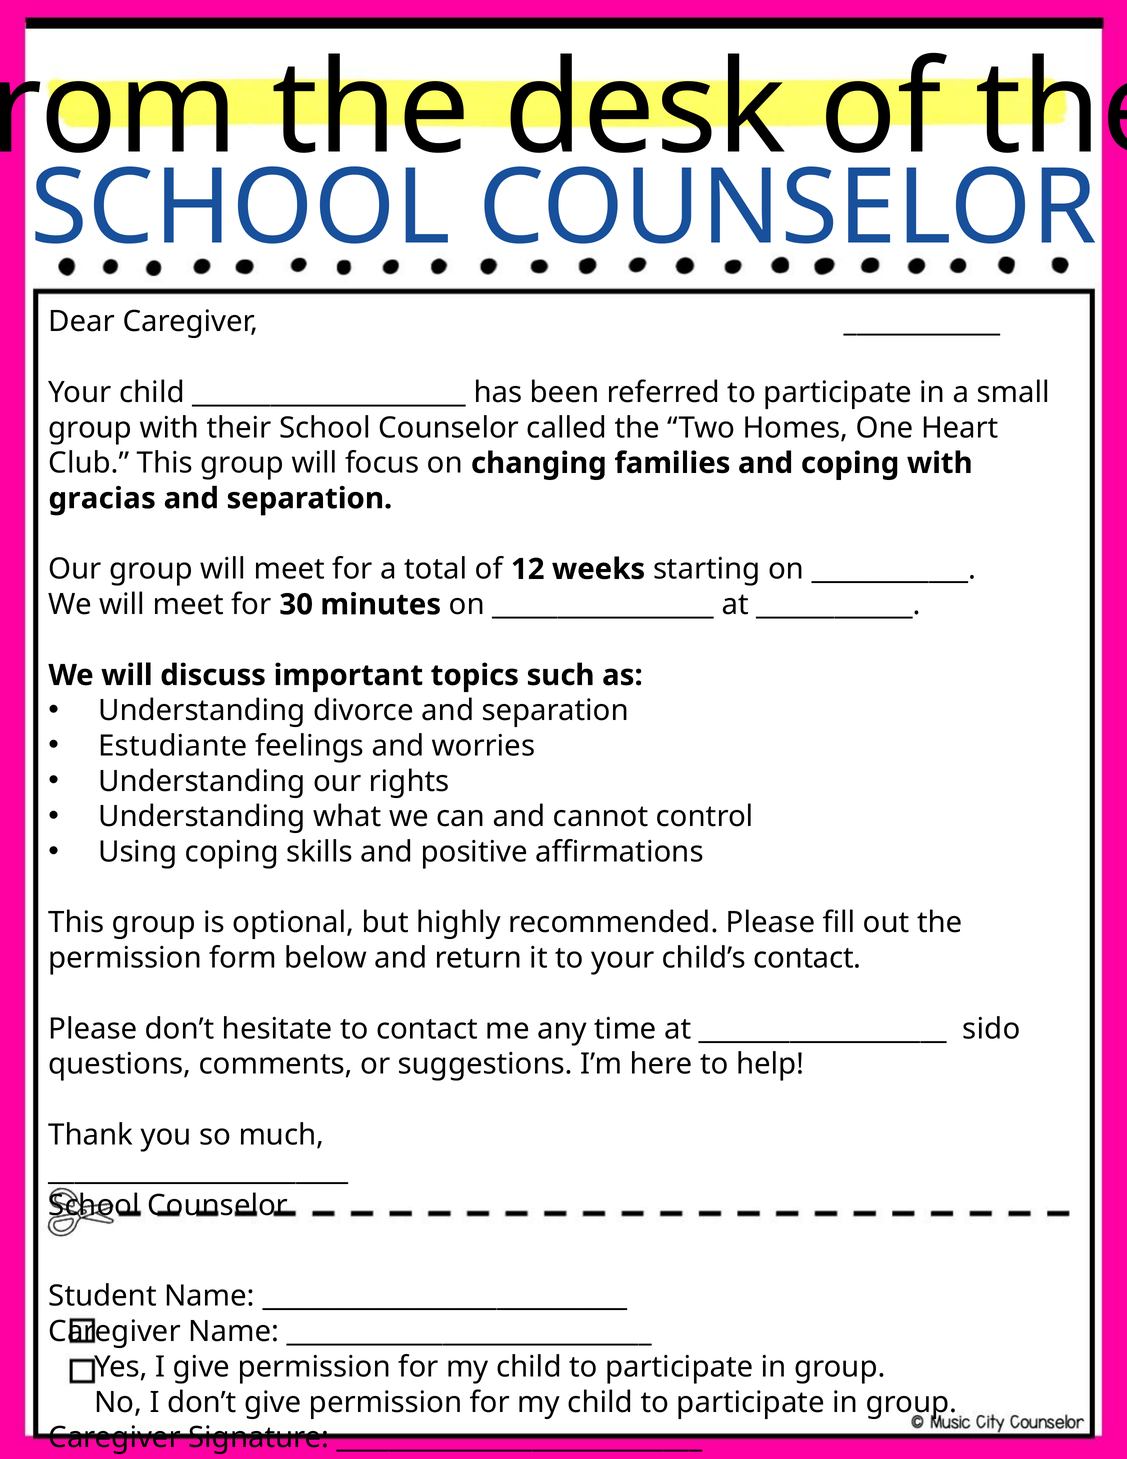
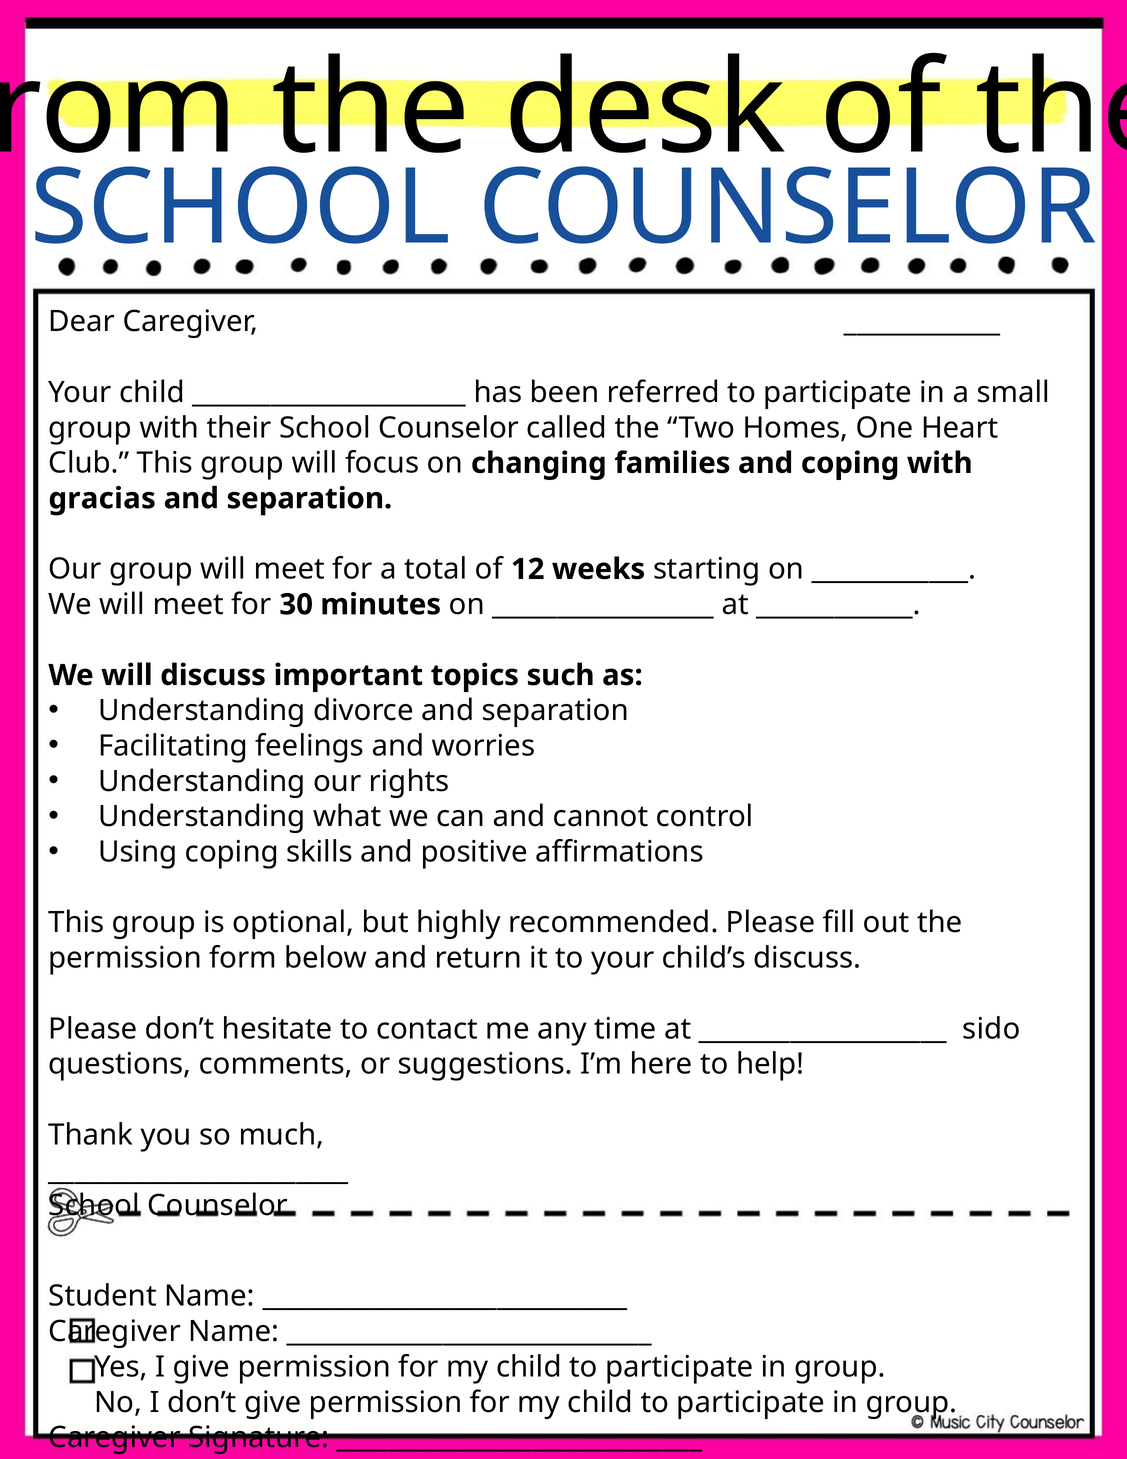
Estudiante: Estudiante -> Facilitating (173, 746)
child’s contact: contact -> discuss (807, 958)
